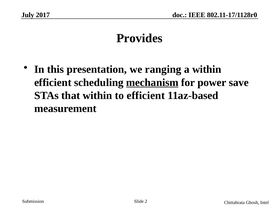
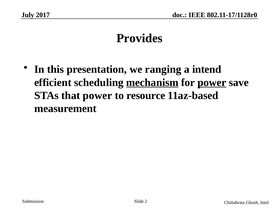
a within: within -> intend (207, 69)
power underline: none -> present (212, 82)
that within: within -> power (97, 95)
to efficient: efficient -> resource (146, 95)
